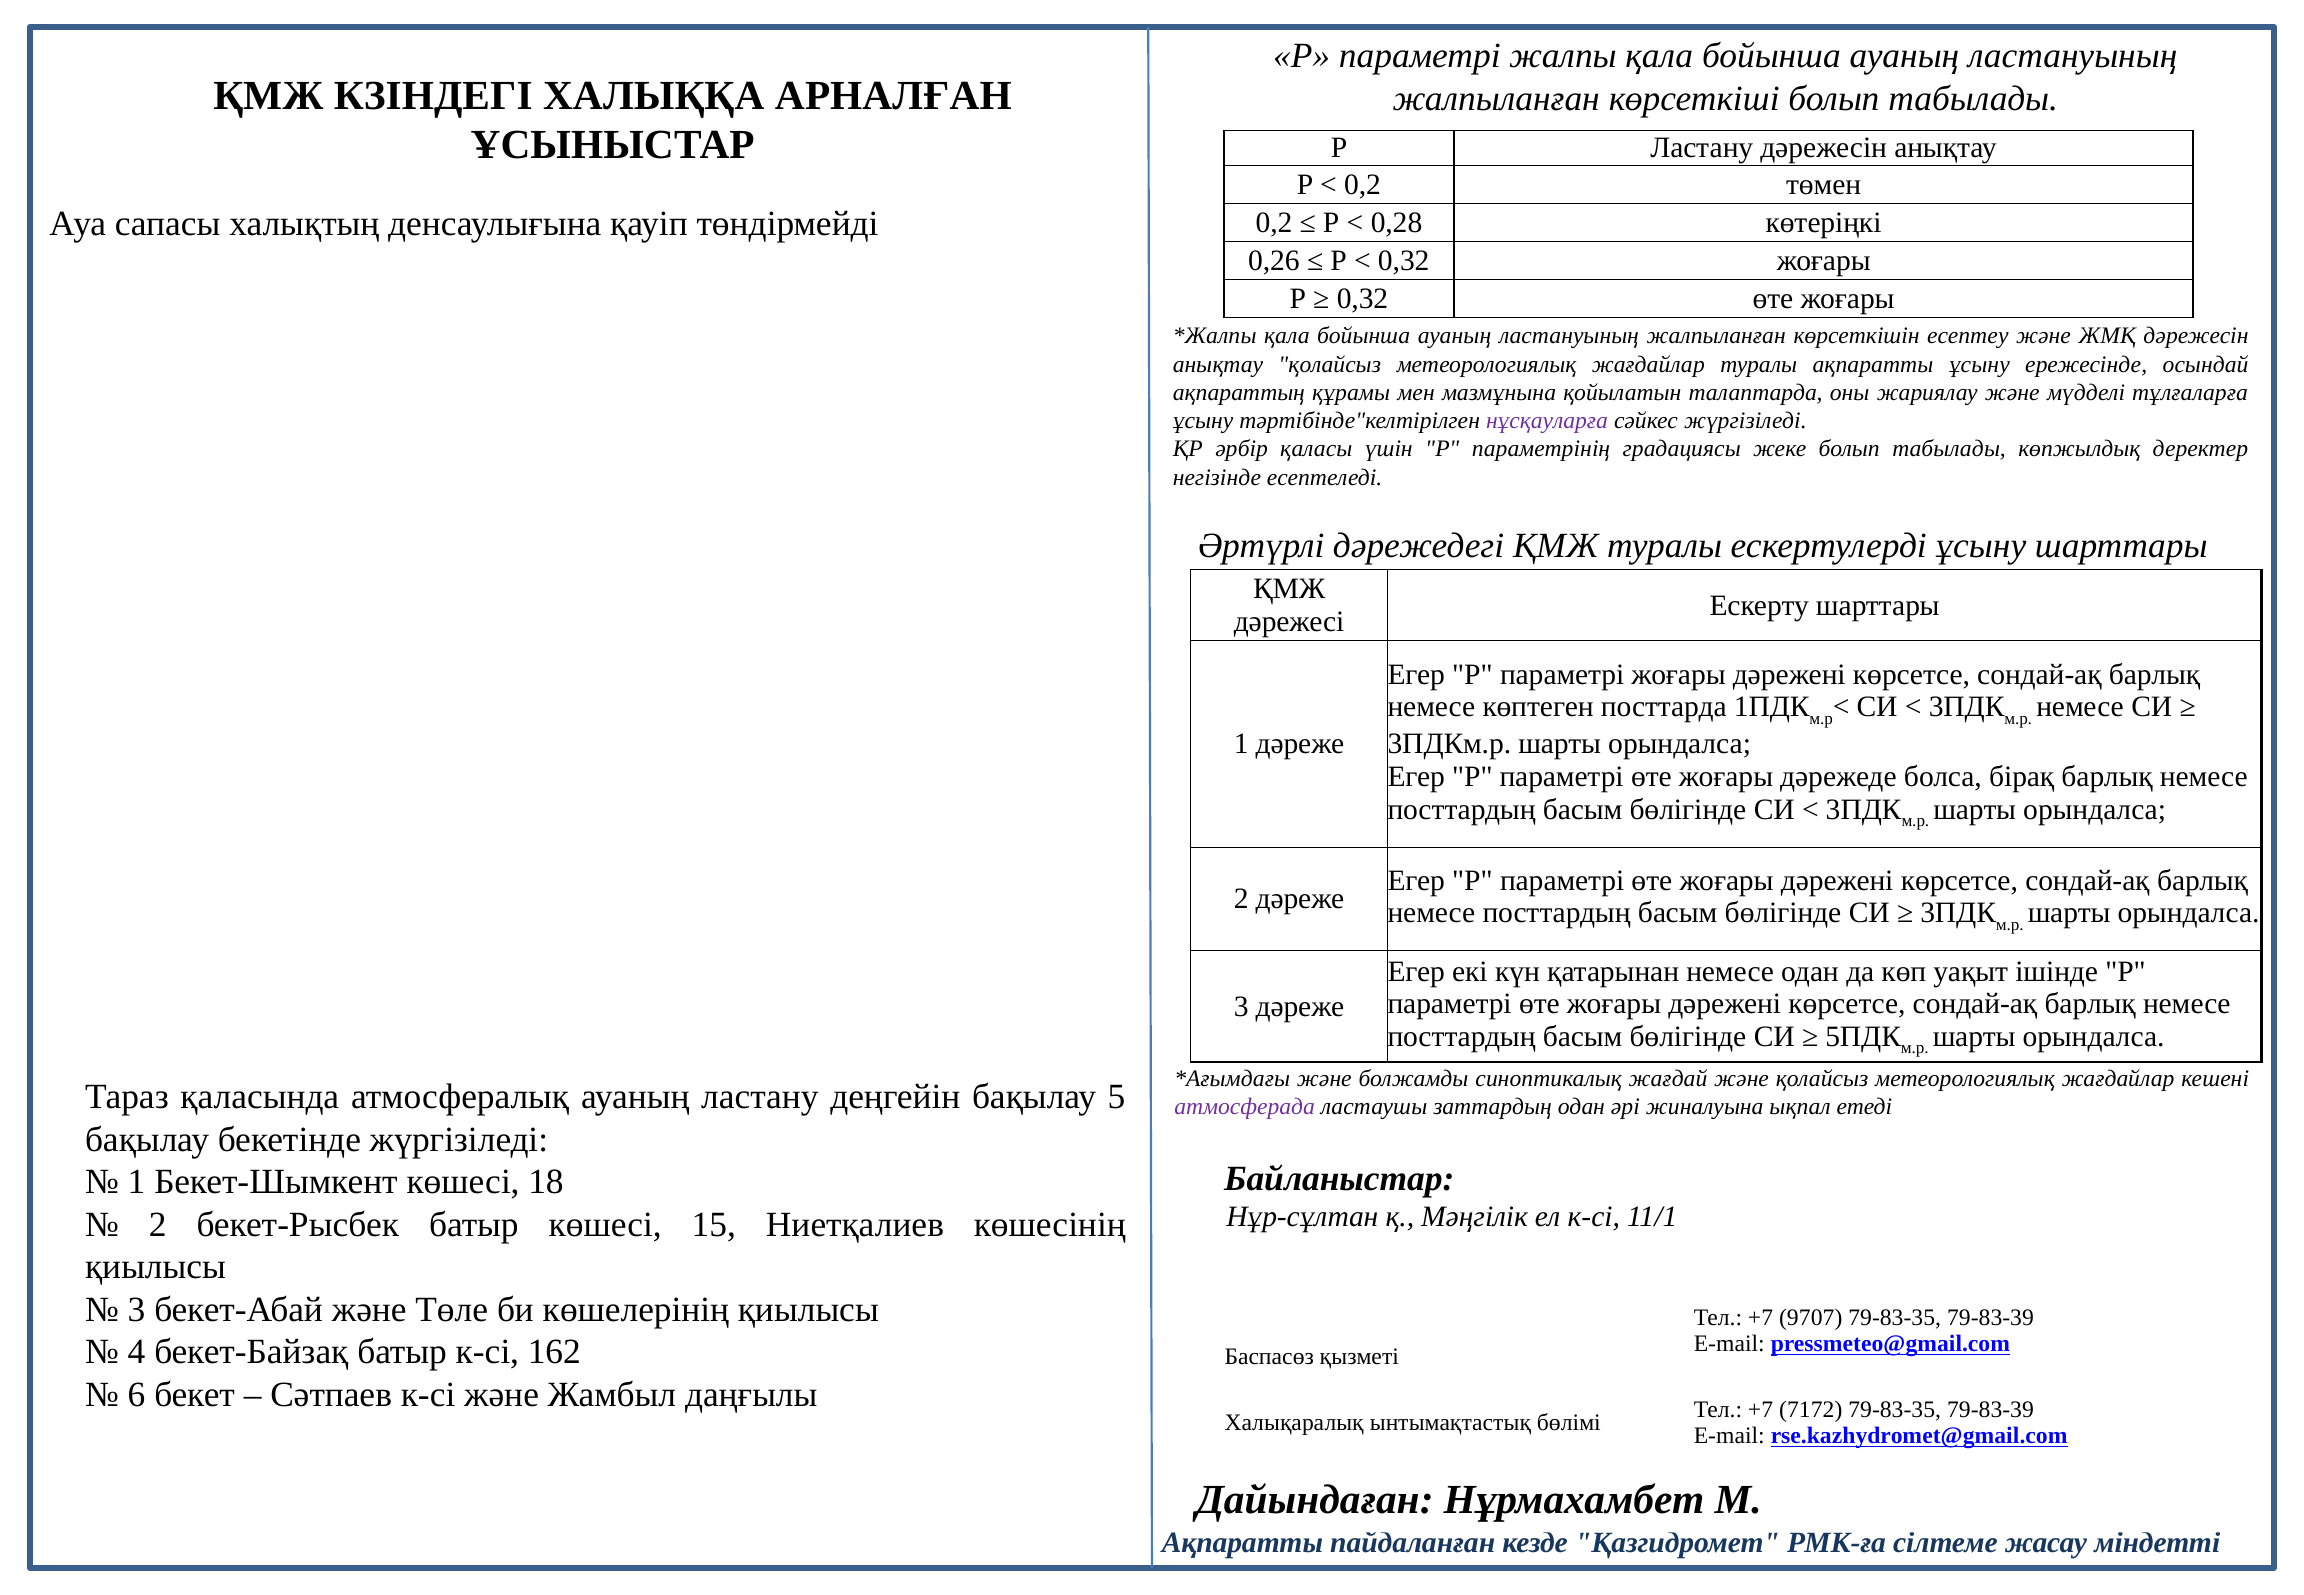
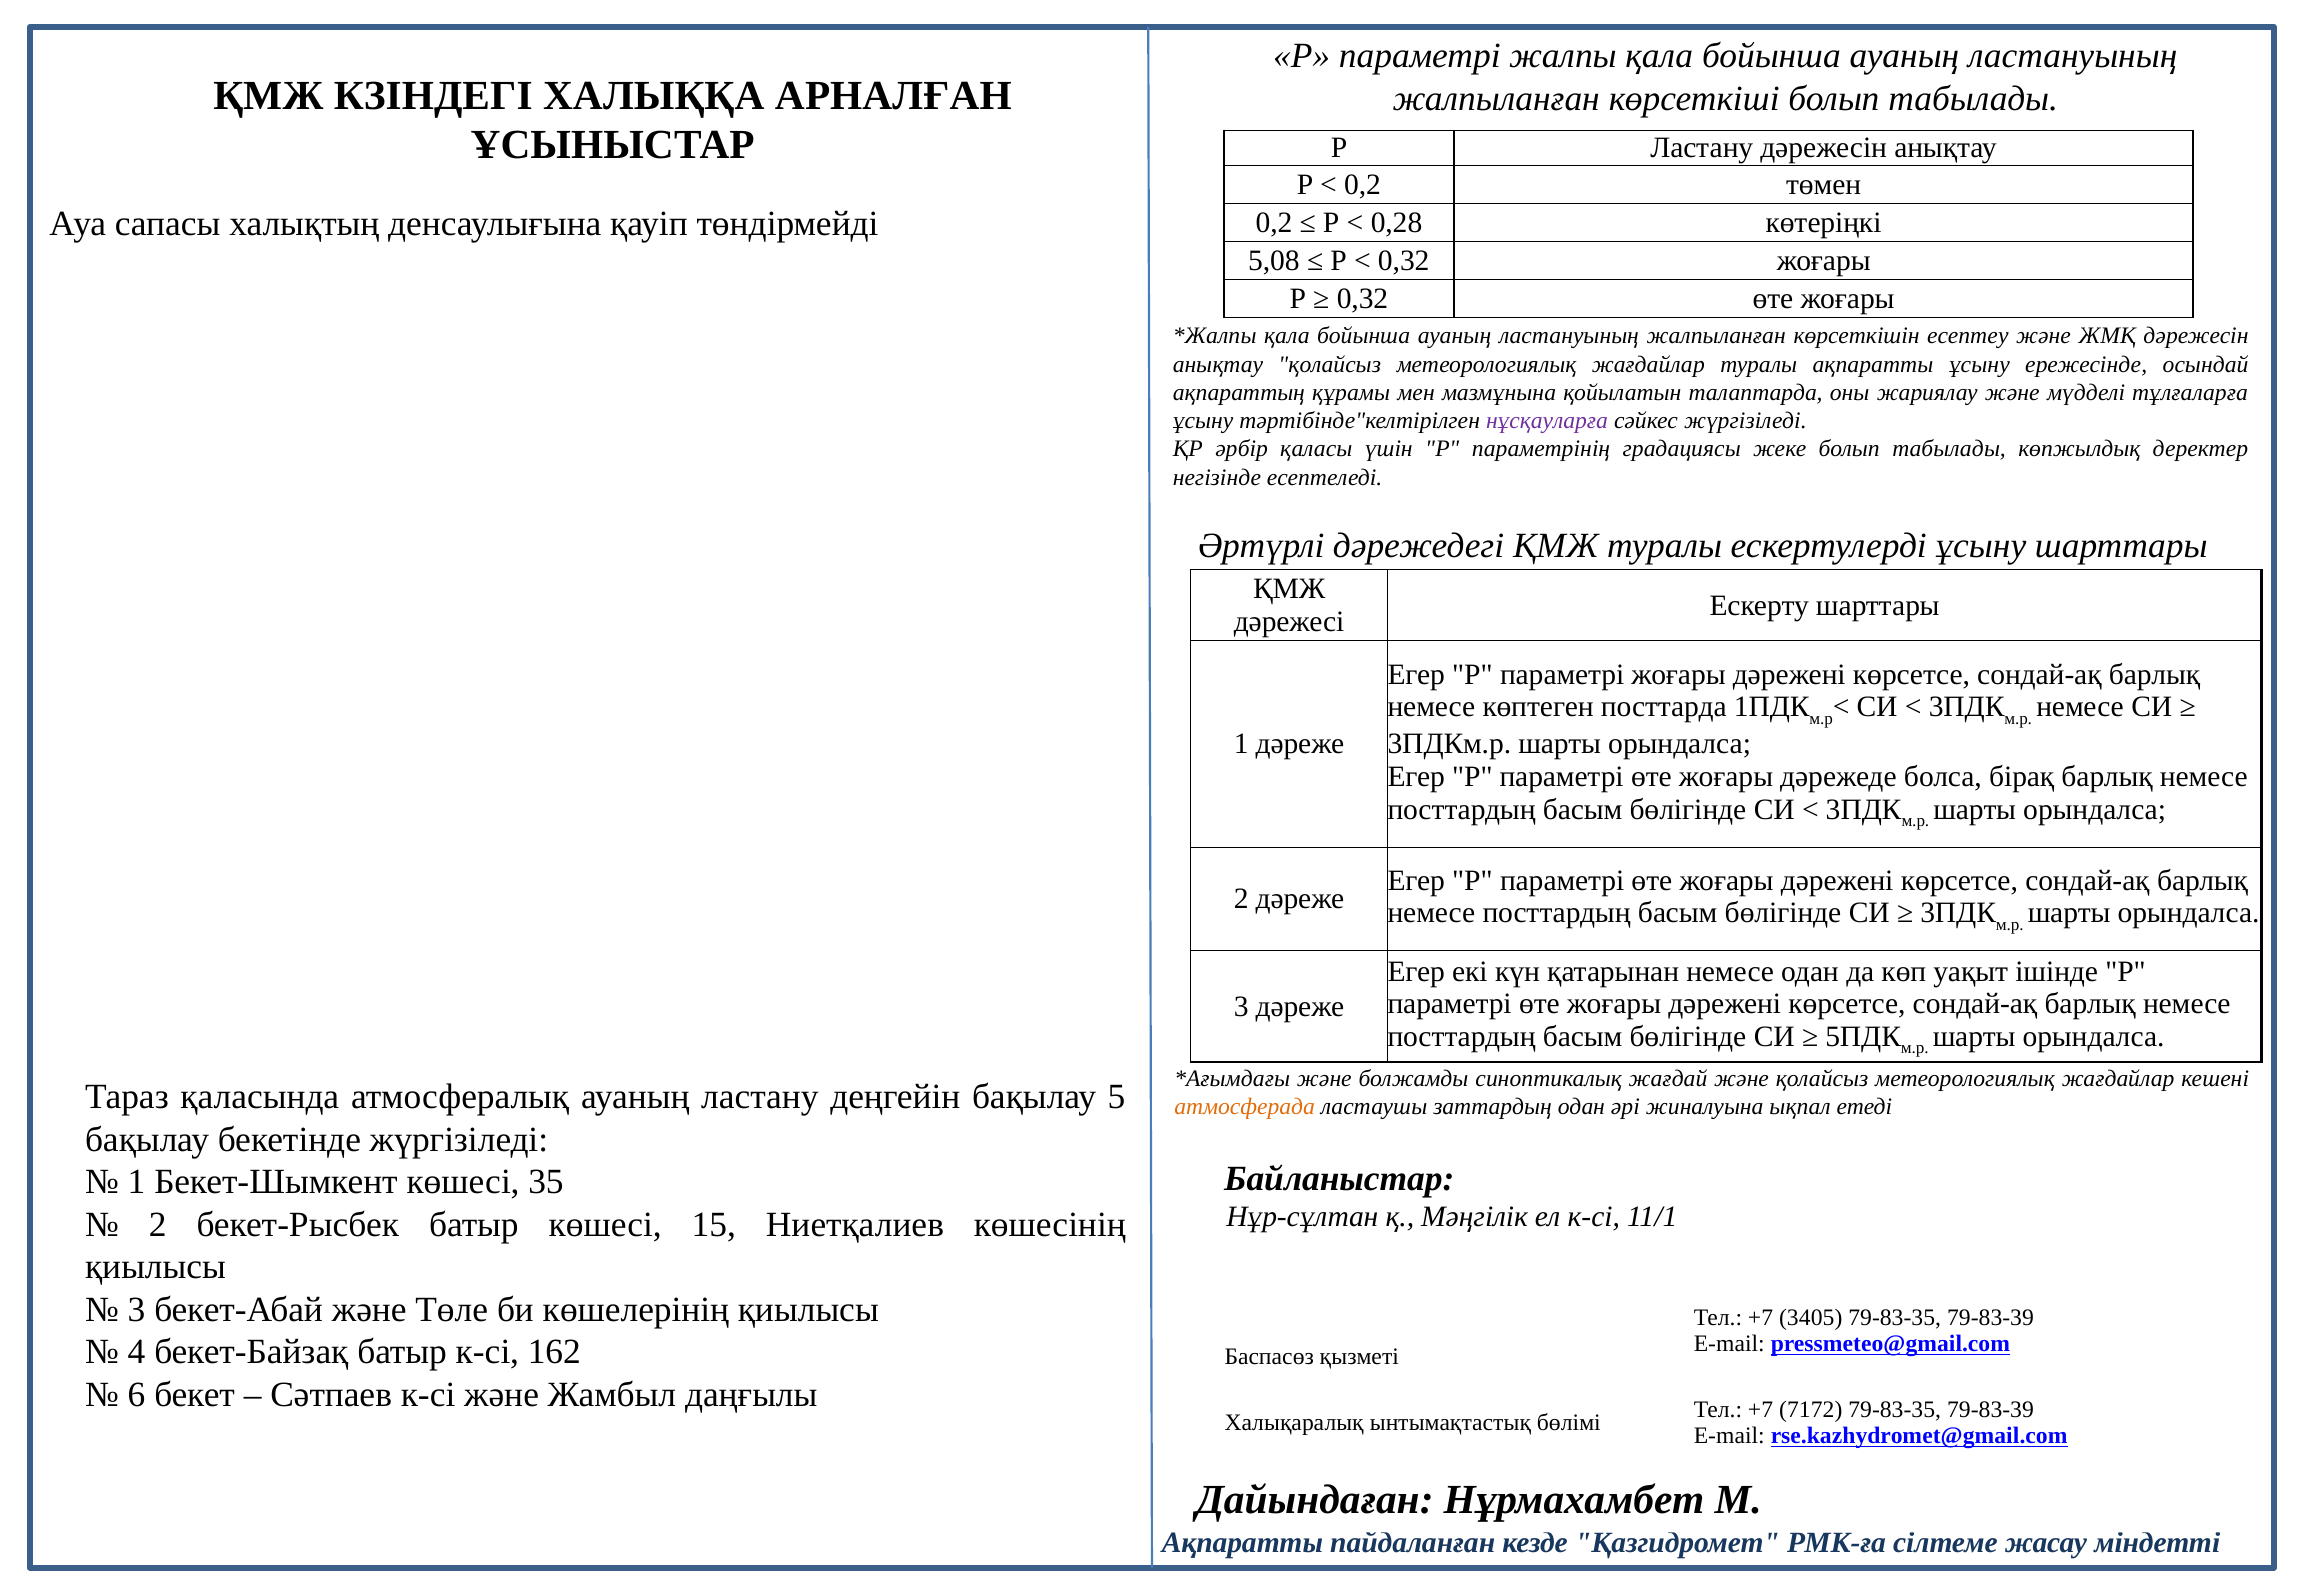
0,26: 0,26 -> 5,08 (1274, 261)
атмосферада colour: purple -> orange (1245, 1107)
18: 18 -> 35 (546, 1182)
9707: 9707 -> 3405 (1811, 1318)
